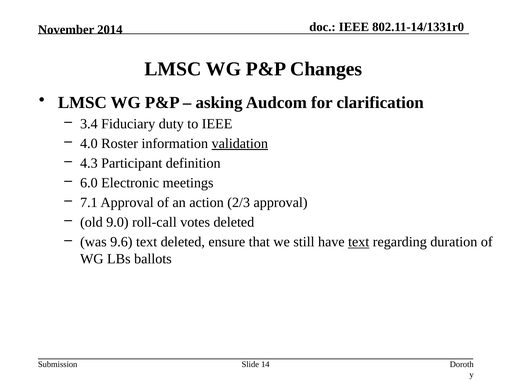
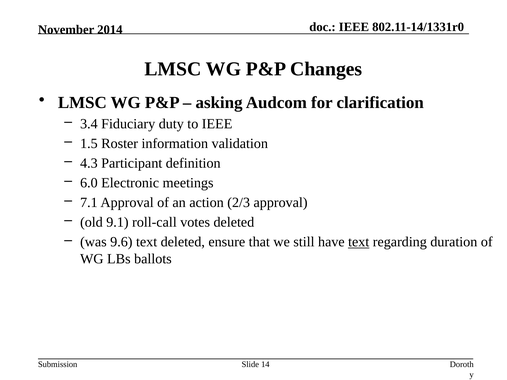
4.0: 4.0 -> 1.5 (89, 144)
validation underline: present -> none (240, 144)
9.0: 9.0 -> 9.1 (117, 222)
